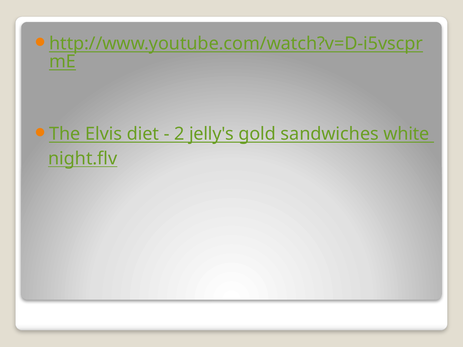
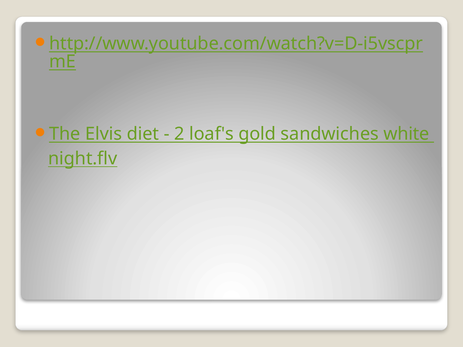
jelly's: jelly's -> loaf's (211, 134)
